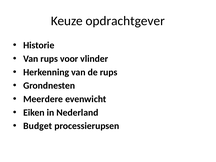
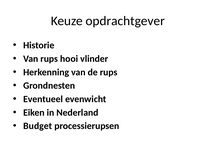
voor: voor -> hooi (69, 59)
Meerdere: Meerdere -> Eventueel (43, 99)
